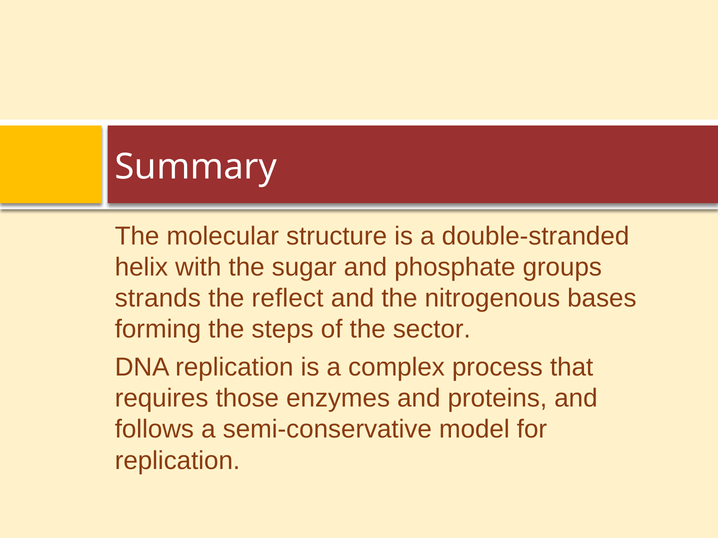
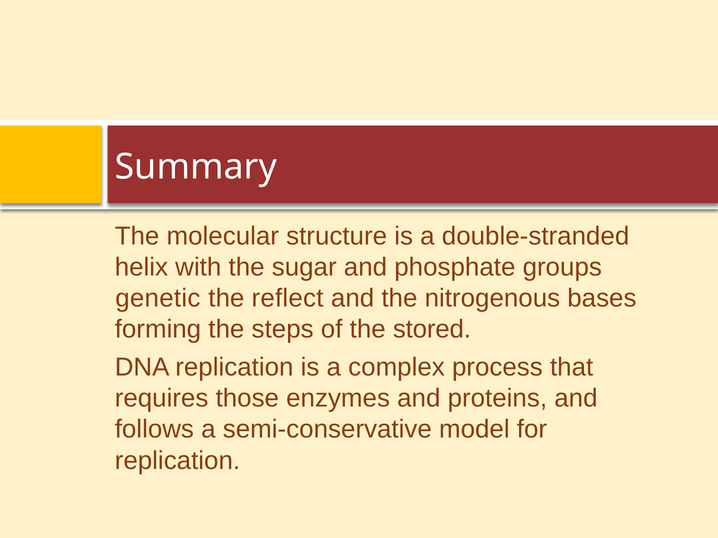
strands: strands -> genetic (158, 298)
sector: sector -> stored (432, 330)
